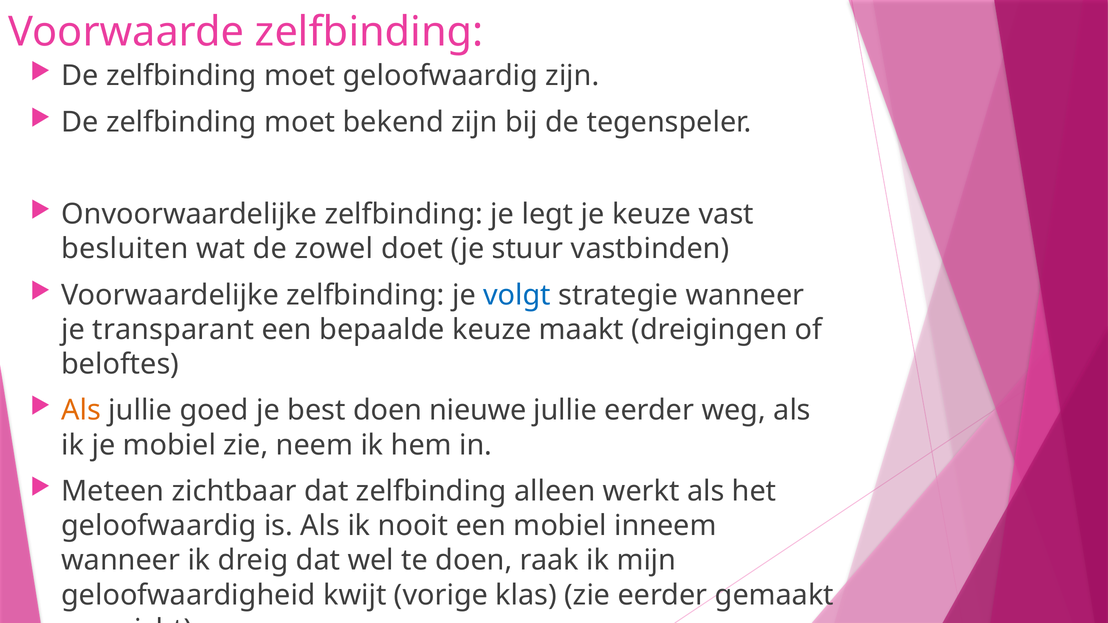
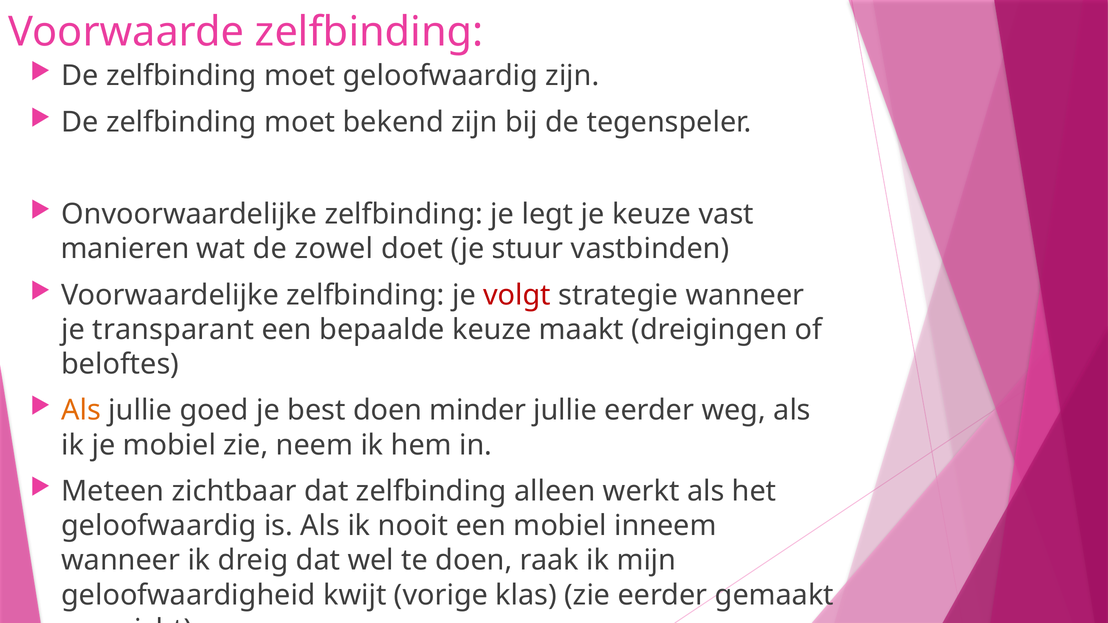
besluiten: besluiten -> manieren (125, 249)
volgt colour: blue -> red (517, 295)
nieuwe: nieuwe -> minder (478, 411)
